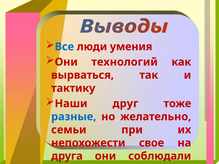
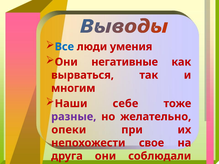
технологий: технологий -> негативные (125, 62)
тактику: тактику -> многим (73, 88)
друг: друг -> себе (125, 104)
разные colour: blue -> purple (74, 117)
семьи: семьи -> опеки (69, 130)
